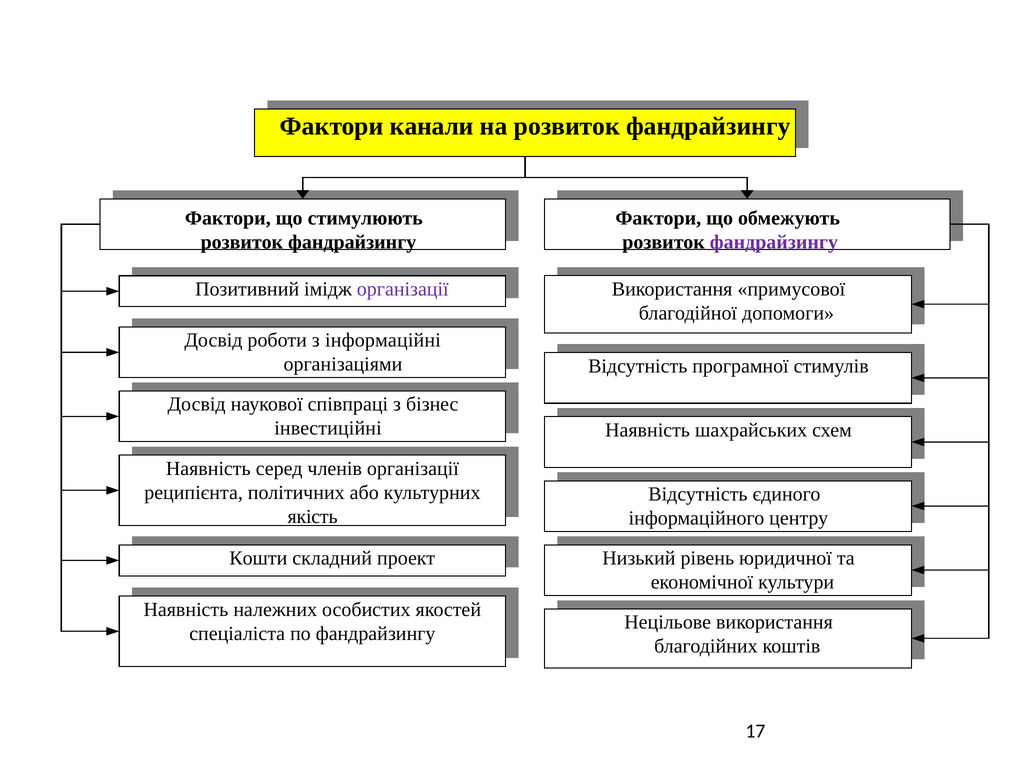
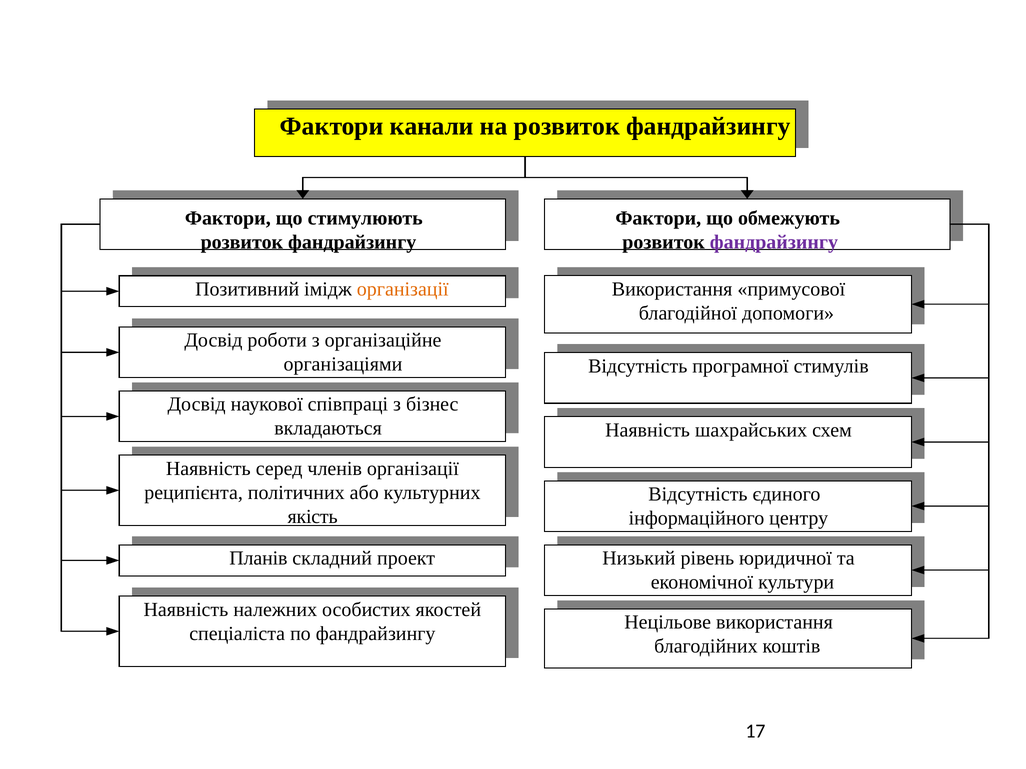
організації colour: purple -> orange (403, 289)
інформаційні: інформаційні -> організаційне (383, 341)
інвестиційні: інвестиційні -> вкладаються (328, 429)
Кошти: Кошти -> Планів (258, 559)
